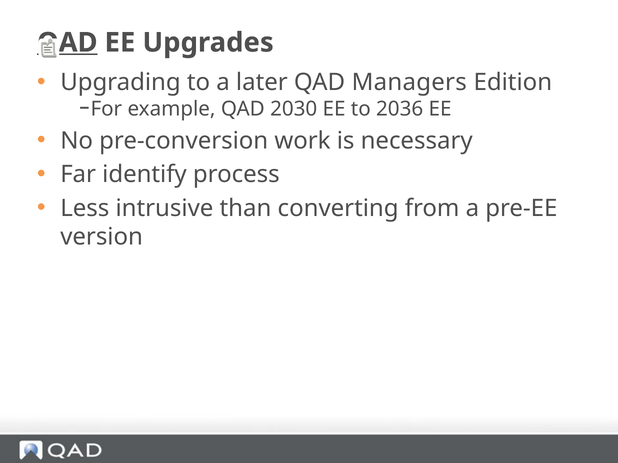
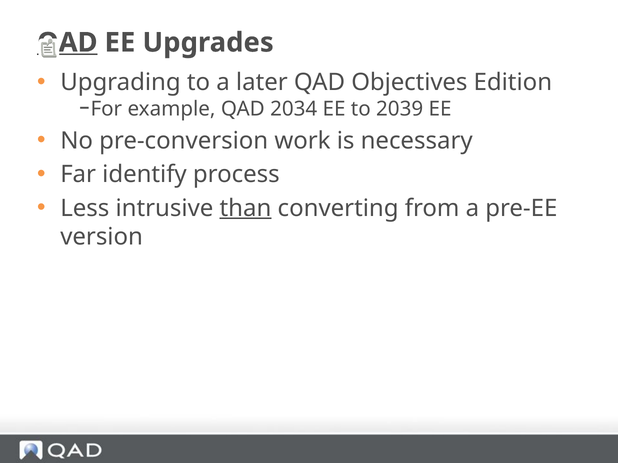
Managers: Managers -> Objectives (409, 83)
2030: 2030 -> 2034 (294, 109)
2036: 2036 -> 2039 (400, 109)
than underline: none -> present (245, 208)
